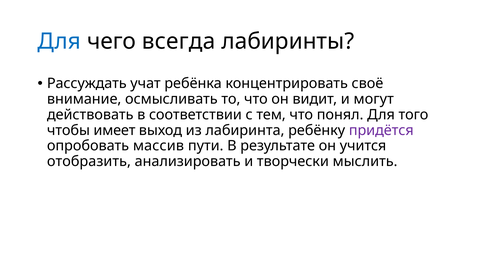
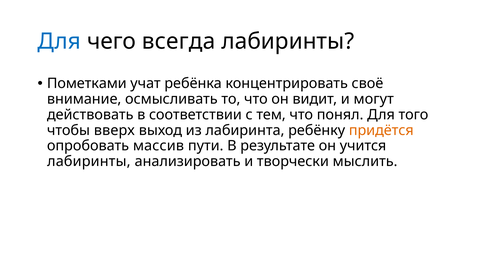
Рассуждать: Рассуждать -> Пометками (87, 84)
имеет: имеет -> вверх (114, 130)
придётся colour: purple -> orange (381, 130)
отобразить: отобразить -> лабиринты (89, 161)
